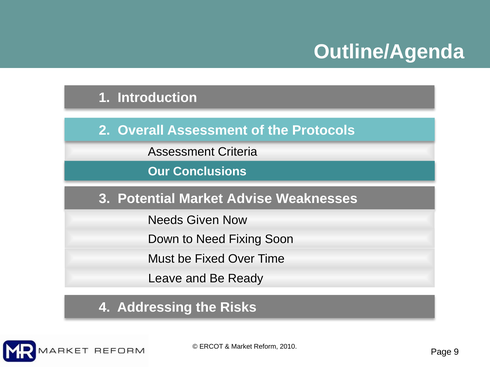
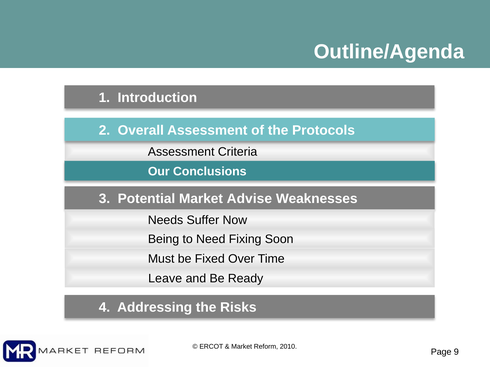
Given: Given -> Suffer (203, 220)
Down: Down -> Being (164, 239)
